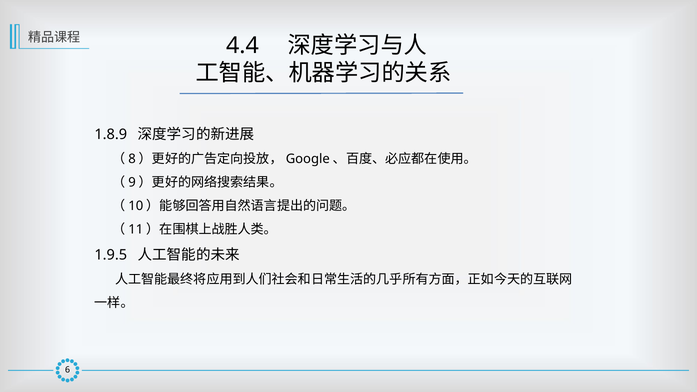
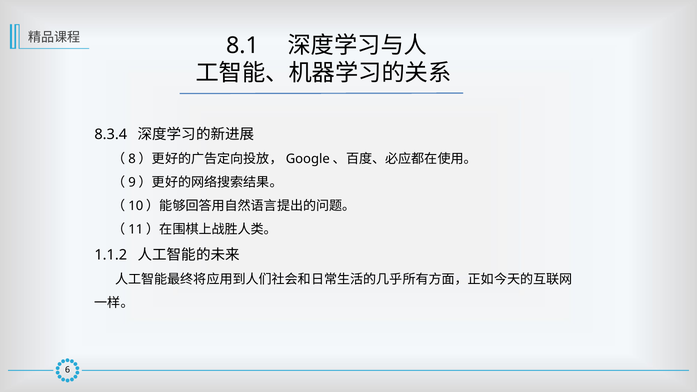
4.4: 4.4 -> 8.1 (242, 45)
1.8.9: 1.8.9 -> 8.3.4 (111, 135)
1.9.5: 1.9.5 -> 1.1.2 (111, 255)
